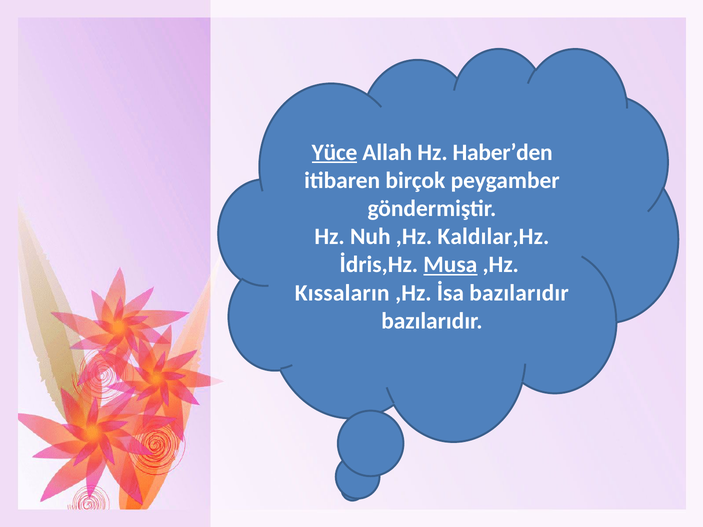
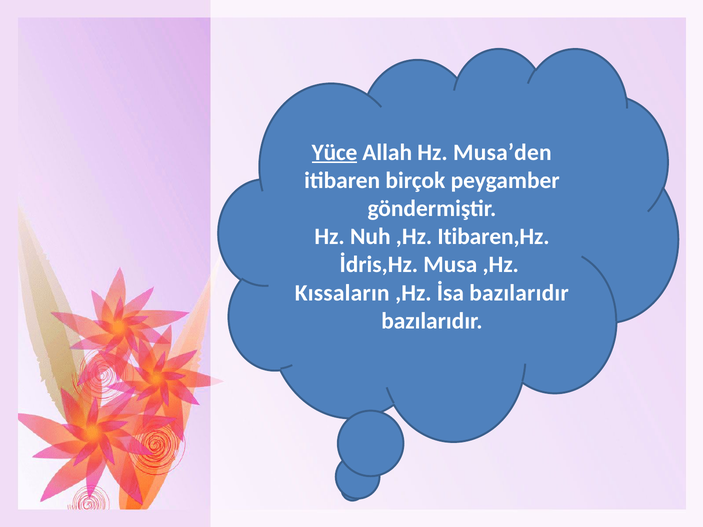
Haber’den: Haber’den -> Musa’den (502, 152)
Kaldılar,Hz: Kaldılar,Hz -> Itibaren,Hz (494, 237)
Musa underline: present -> none (450, 265)
